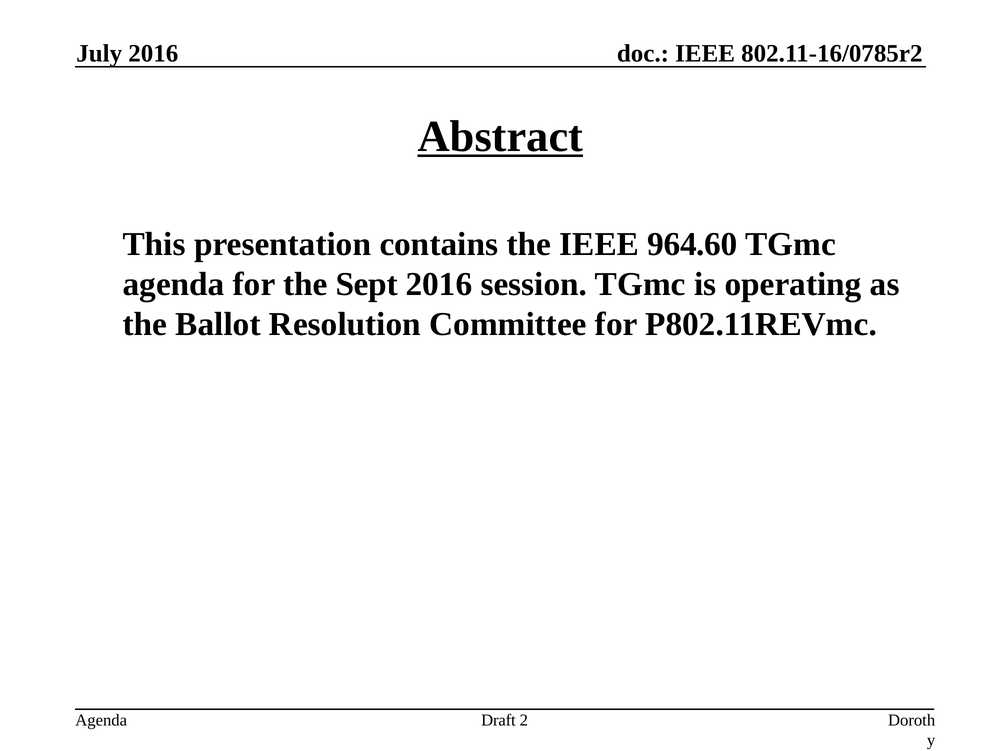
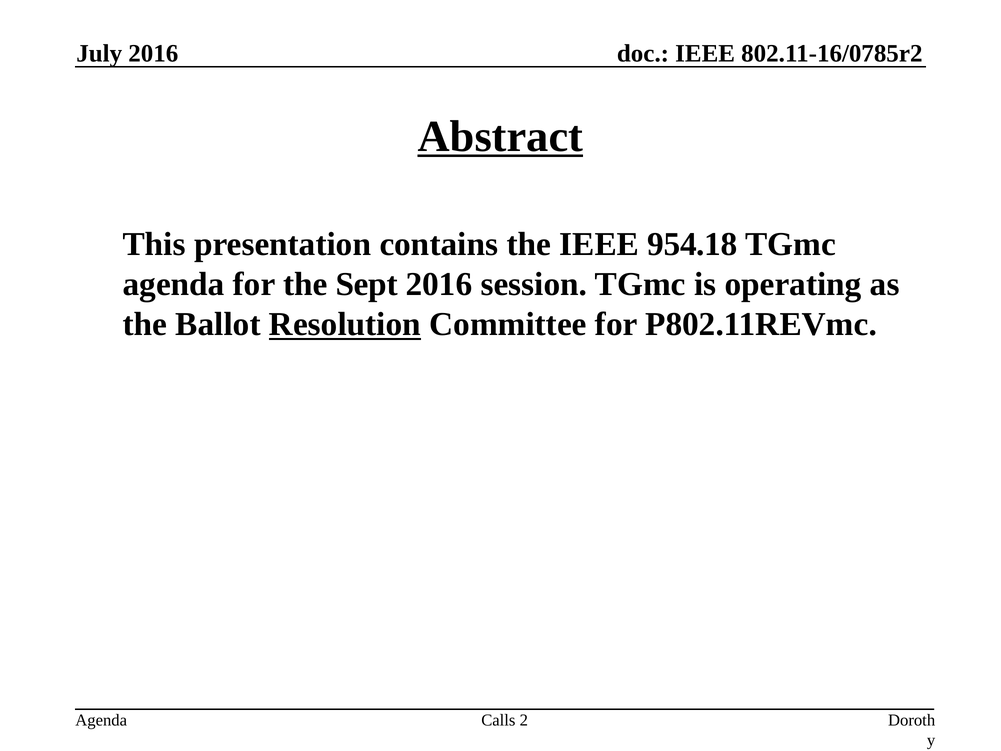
964.60: 964.60 -> 954.18 (692, 244)
Resolution underline: none -> present (345, 324)
Draft: Draft -> Calls (498, 720)
